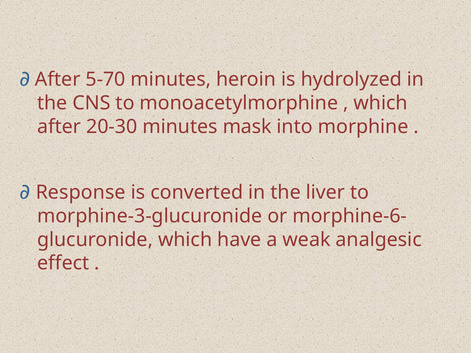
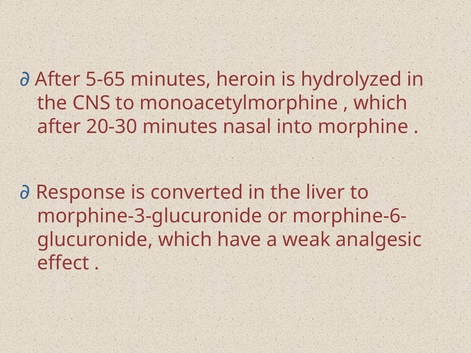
5-70: 5-70 -> 5-65 (106, 79)
mask: mask -> nasal (247, 127)
